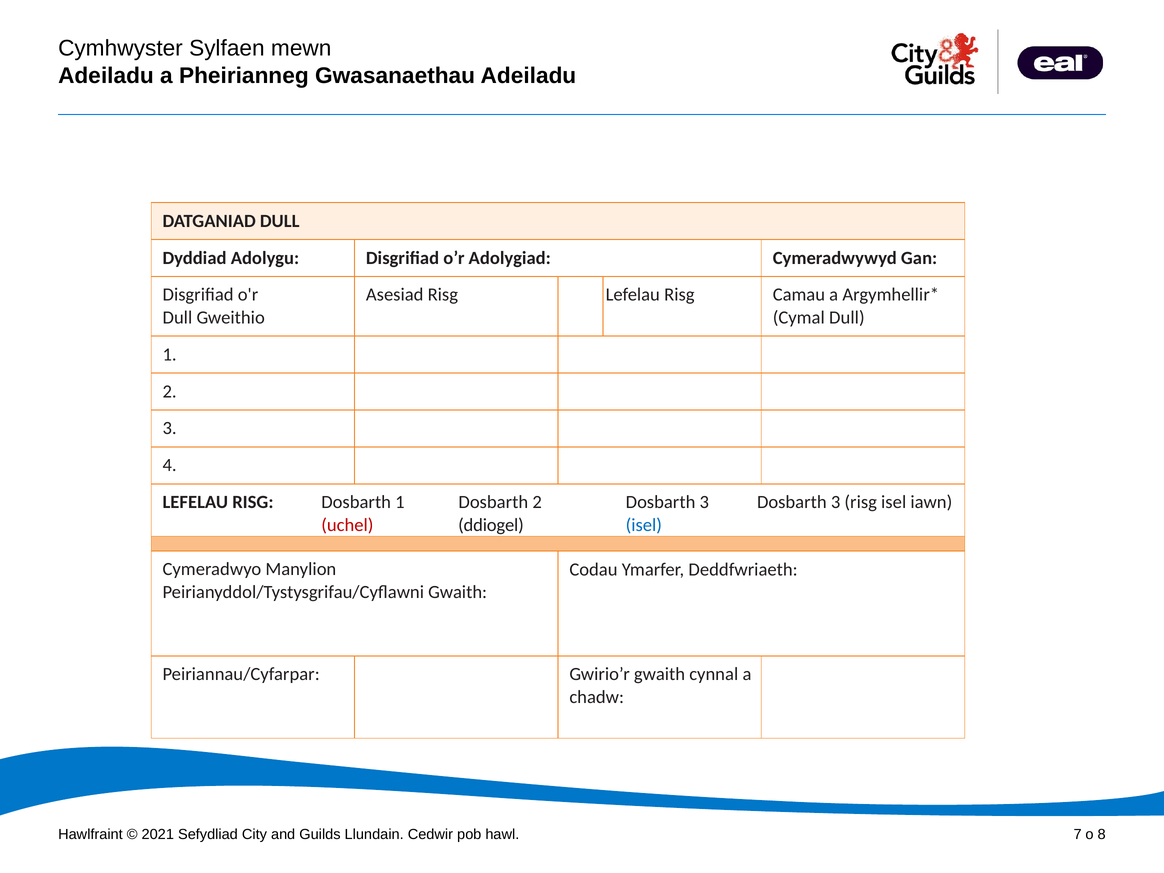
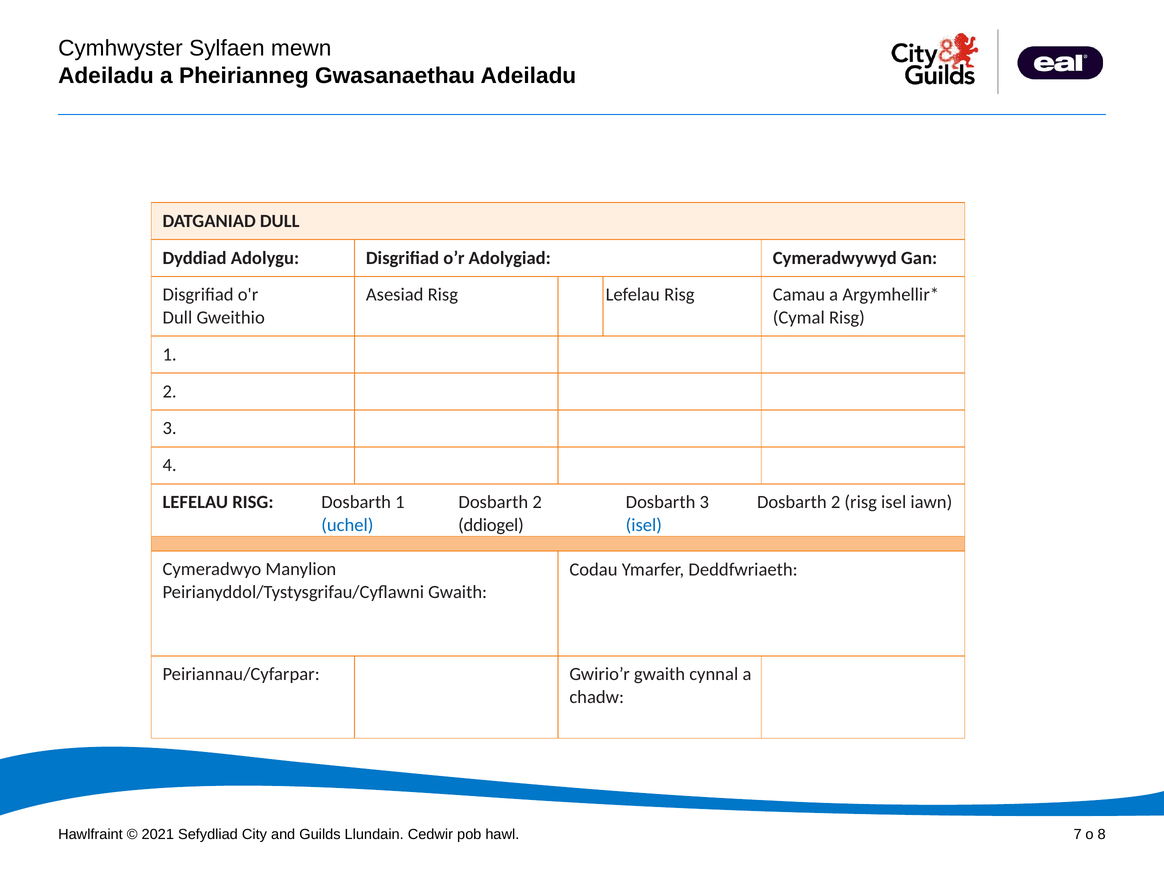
Cymal Dull: Dull -> Risg (847, 318)
3: 3 -> 2 (836, 502)
uchel colour: red -> blue (347, 525)
